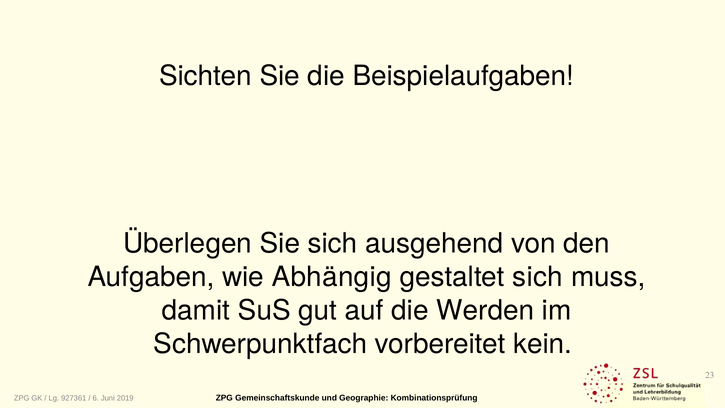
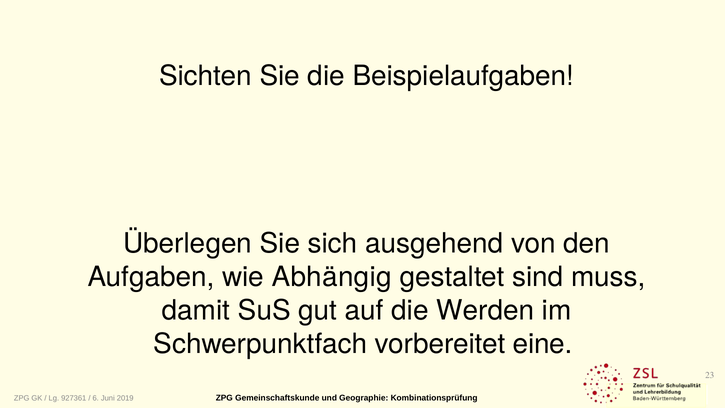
gestaltet sich: sich -> sind (538, 277)
kein: kein -> eine (543, 344)
